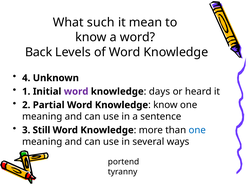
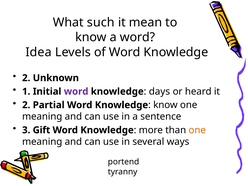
Back: Back -> Idea (38, 52)
4: 4 -> 2 (26, 78)
Still: Still -> Gift (42, 130)
one colour: blue -> orange (197, 130)
